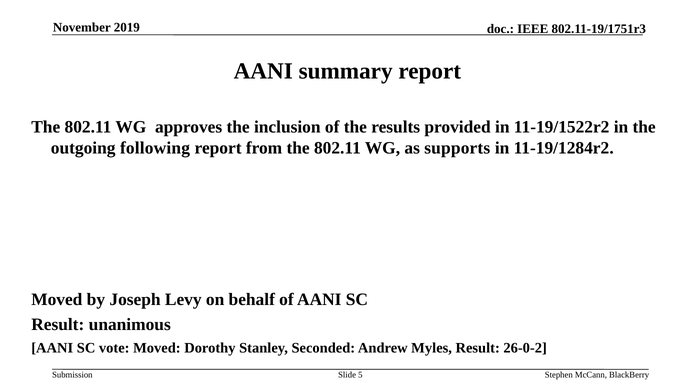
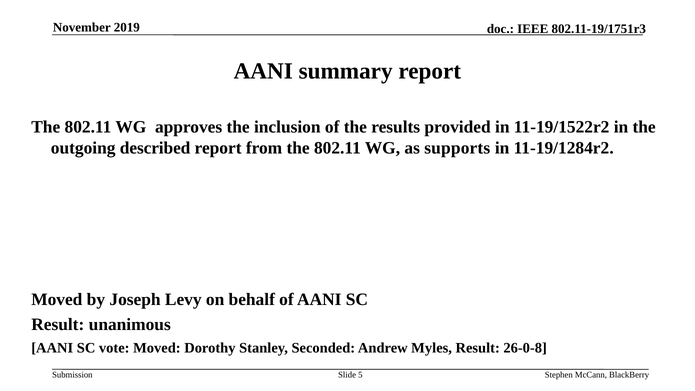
following: following -> described (155, 148)
26-0-2: 26-0-2 -> 26-0-8 (525, 348)
